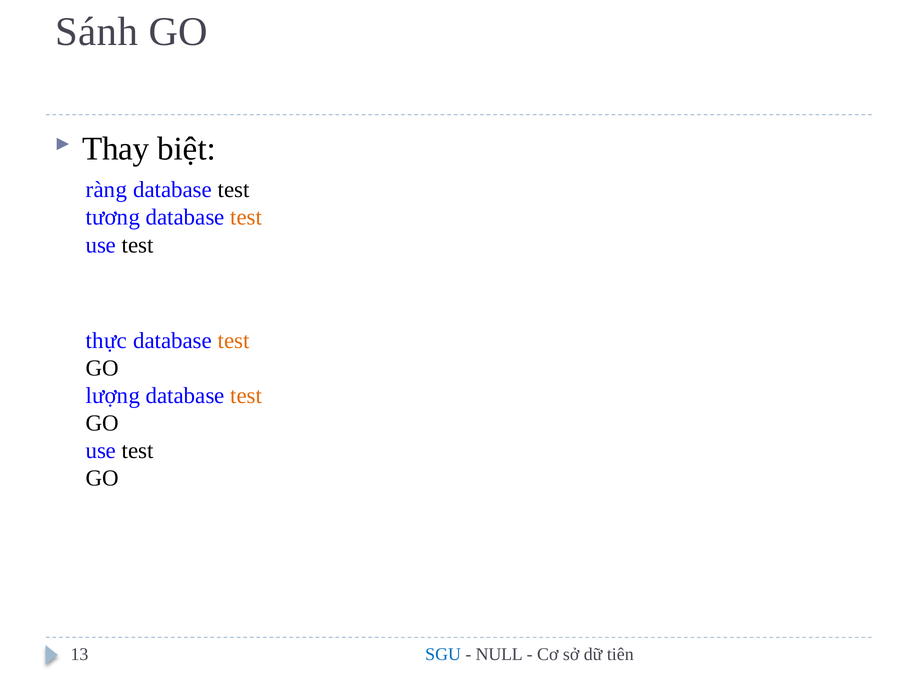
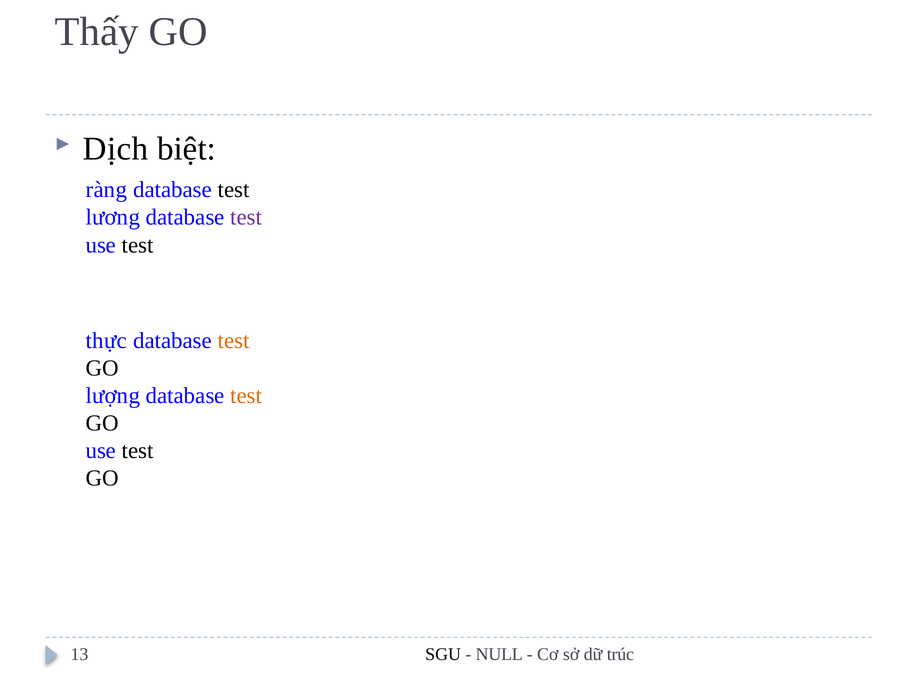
Sánh: Sánh -> Thấy (97, 32)
Thay: Thay -> Dịch (115, 149)
tương: tương -> lương (113, 218)
test colour: orange -> purple (246, 218)
SGU colour: blue -> black (443, 655)
tiên: tiên -> trúc (620, 655)
